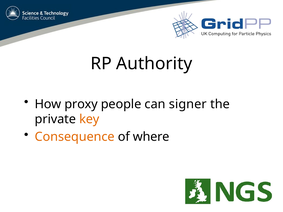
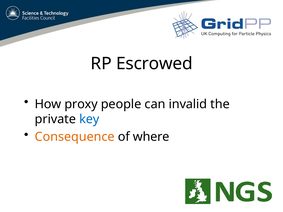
Authority: Authority -> Escrowed (154, 64)
signer: signer -> invalid (188, 104)
key colour: orange -> blue (89, 119)
